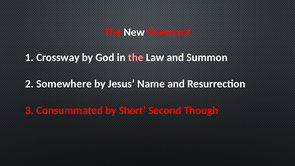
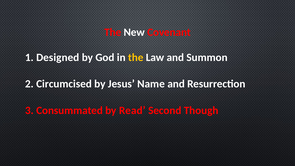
Crossway: Crossway -> Designed (58, 57)
the colour: pink -> yellow (136, 57)
Somewhere: Somewhere -> Circumcised (64, 84)
Short: Short -> Read (132, 110)
